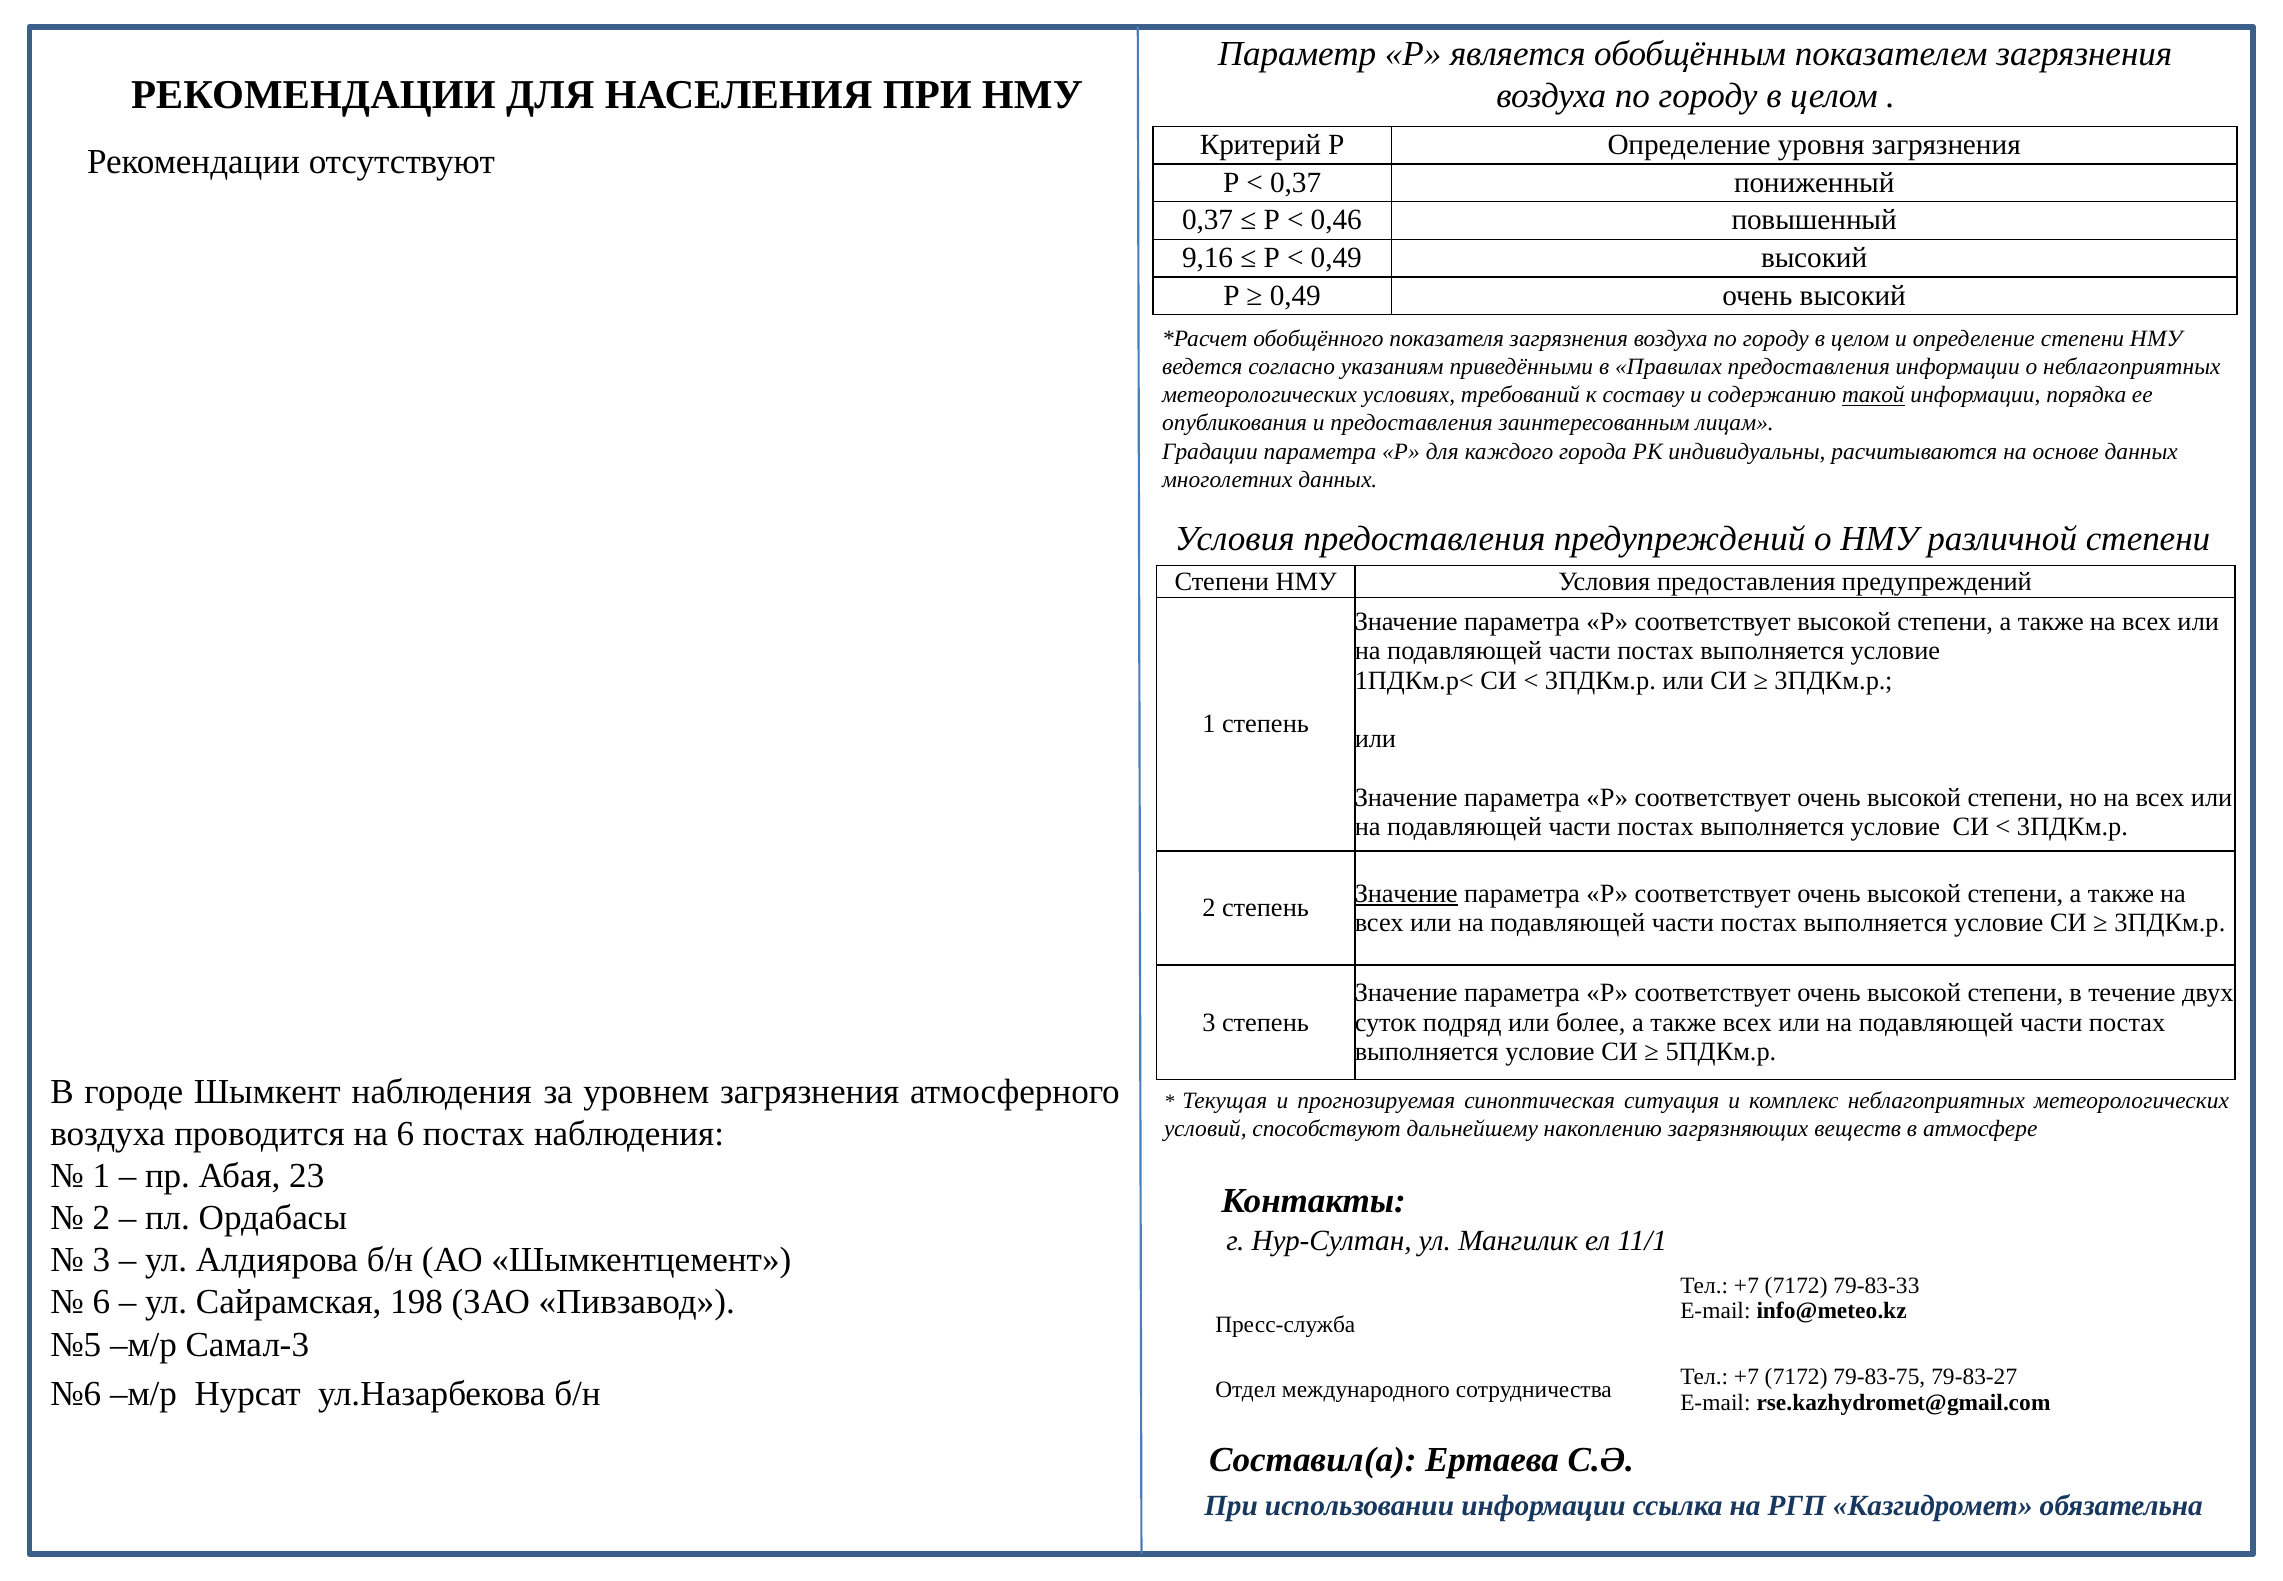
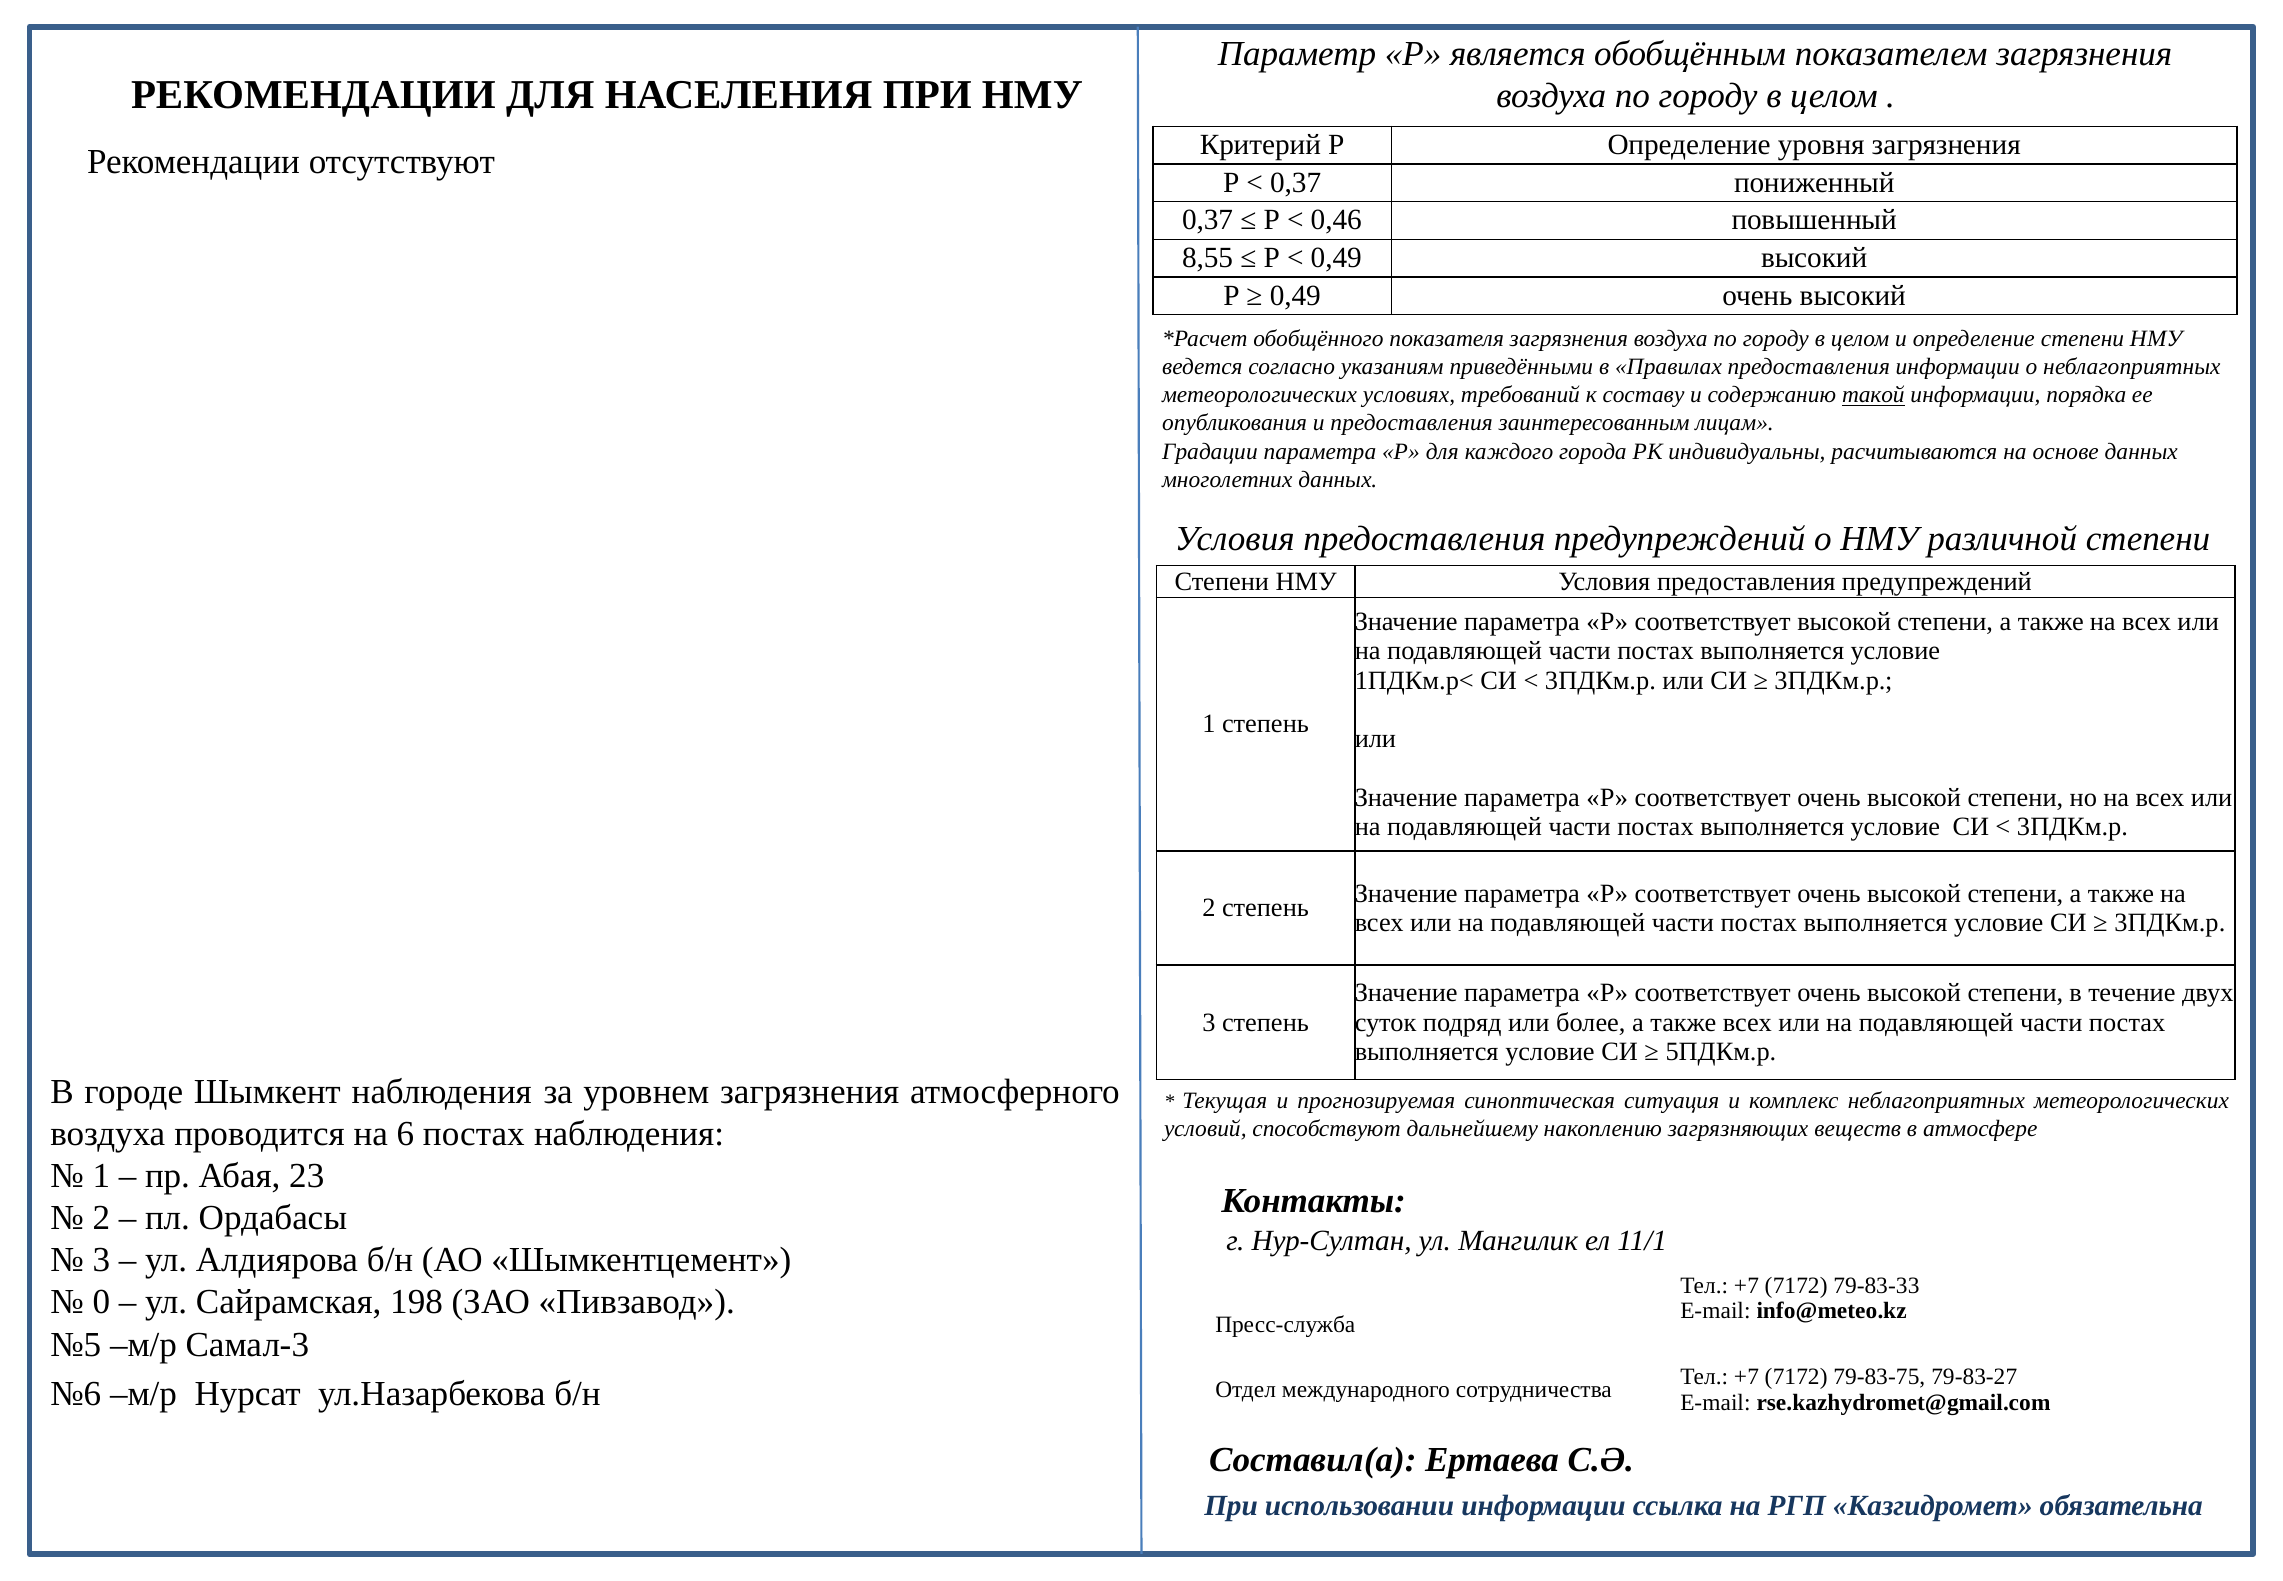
9,16: 9,16 -> 8,55 (1208, 258)
Значение underline: present -> none (1406, 893)
6: 6 -> 0 (101, 1302)
